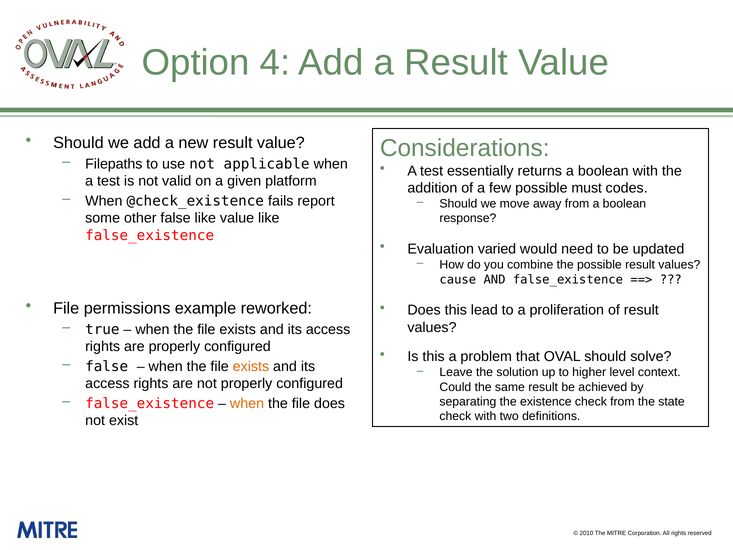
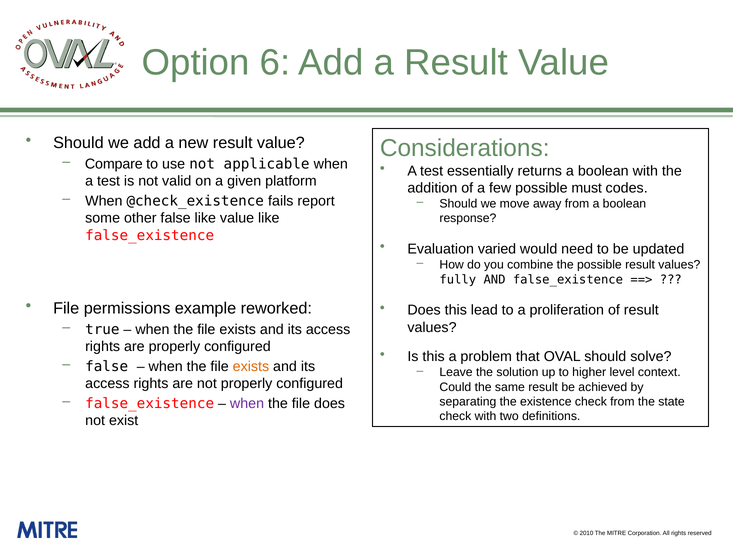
4: 4 -> 6 (275, 62)
Filepaths: Filepaths -> Compare (114, 164)
cause: cause -> fully (458, 279)
when colour: orange -> purple (247, 403)
